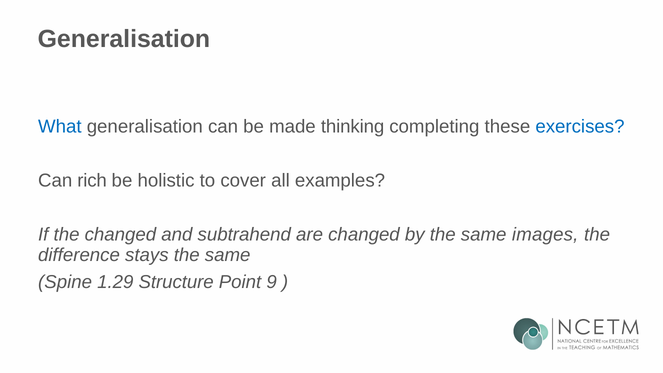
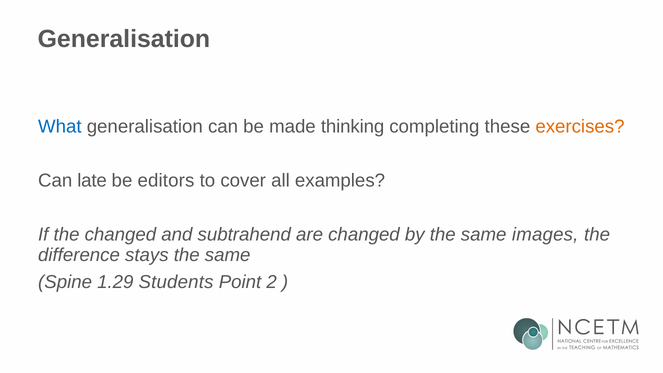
exercises colour: blue -> orange (580, 126)
rich: rich -> late (92, 181)
holistic: holistic -> editors (166, 181)
Structure: Structure -> Students (176, 282)
9: 9 -> 2 (272, 282)
